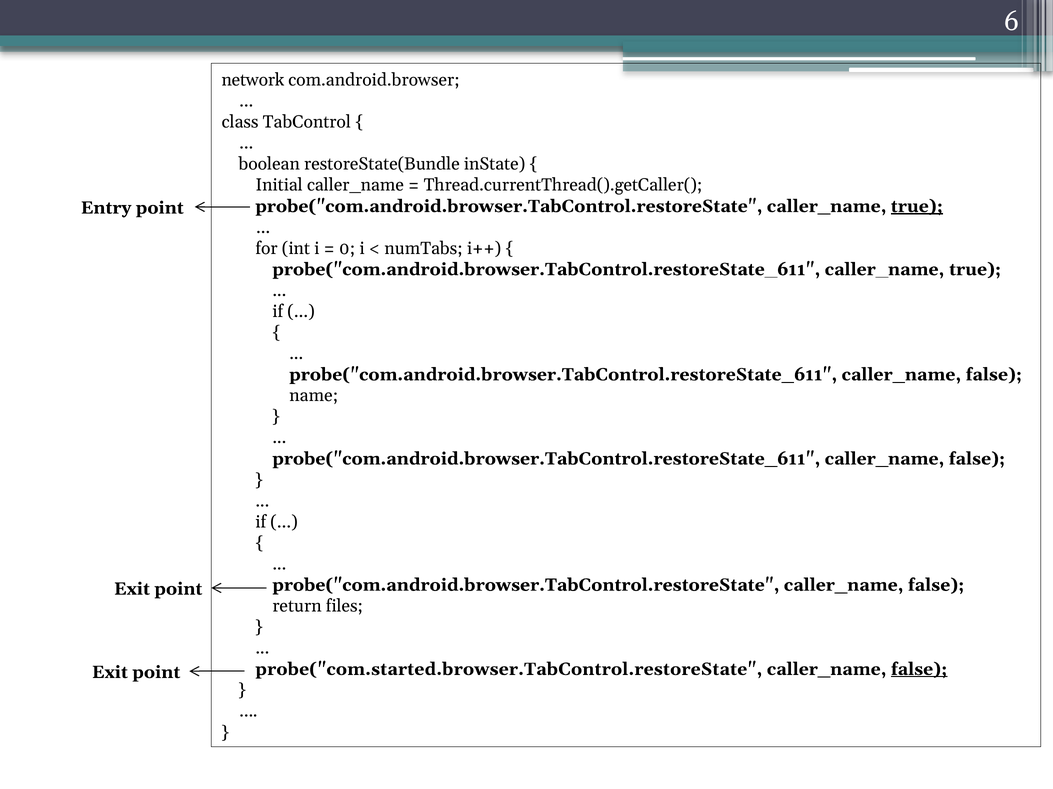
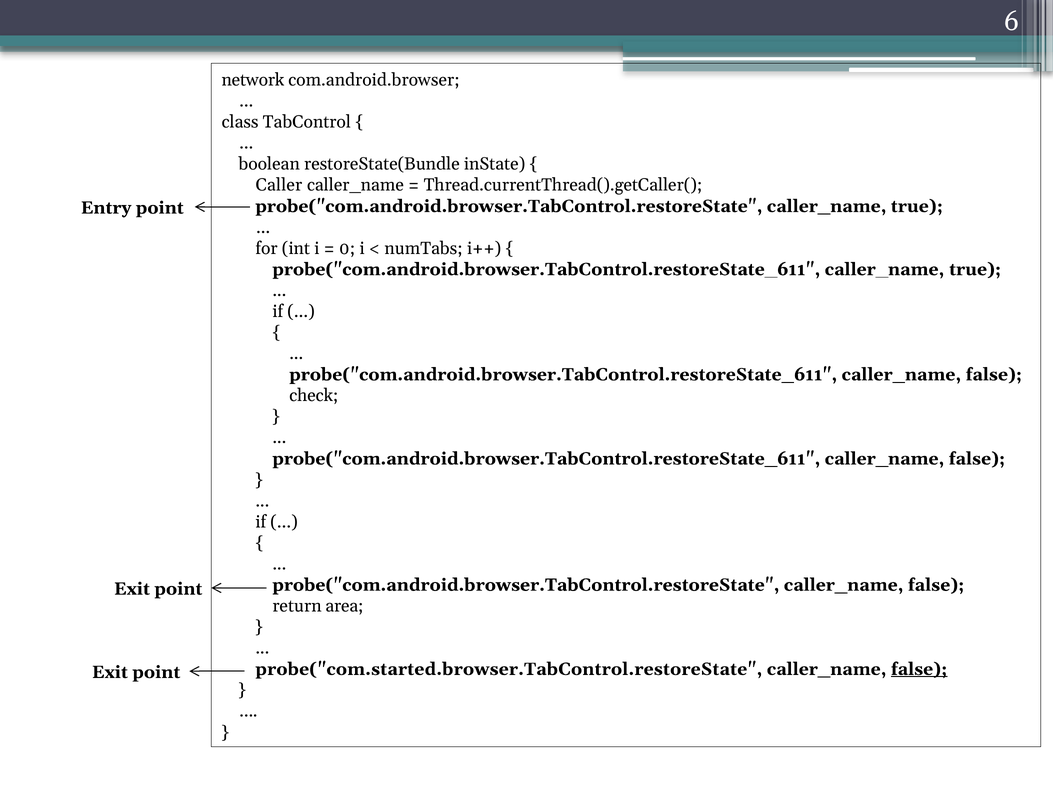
Initial: Initial -> Caller (279, 185)
true underline: present -> none (917, 206)
name: name -> check (314, 396)
files: files -> area (345, 607)
